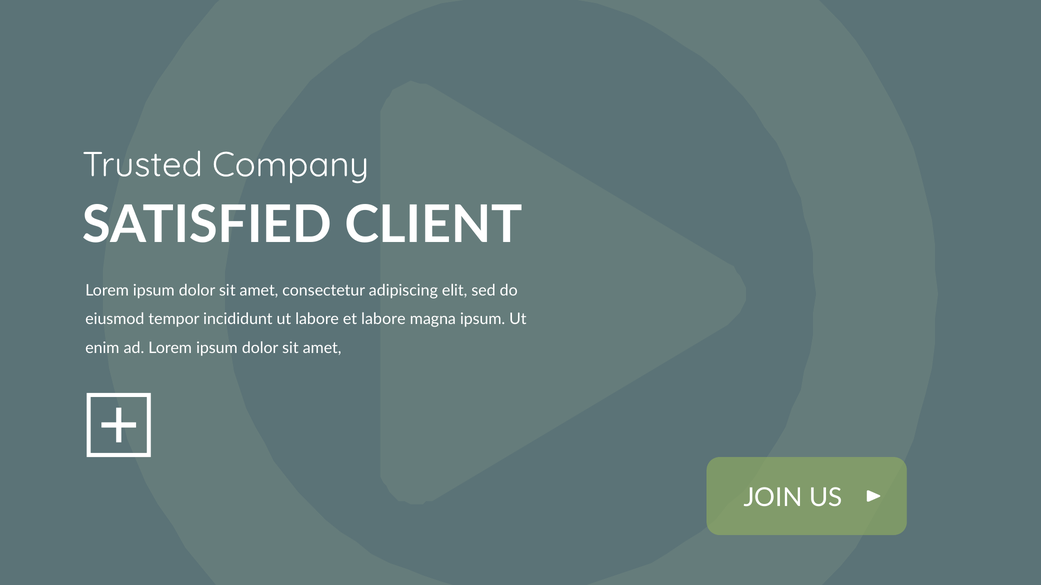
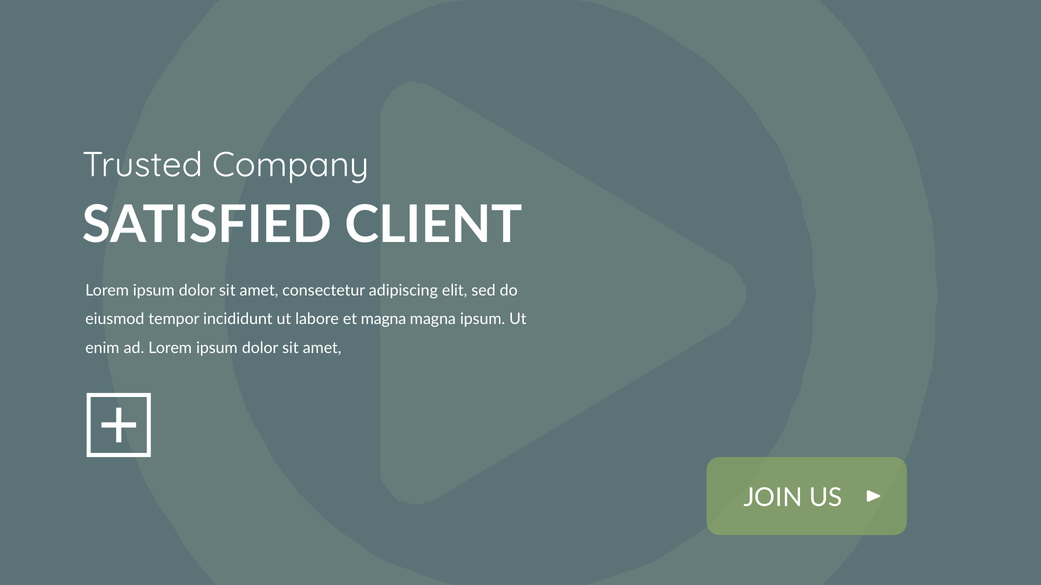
et labore: labore -> magna (384, 320)
